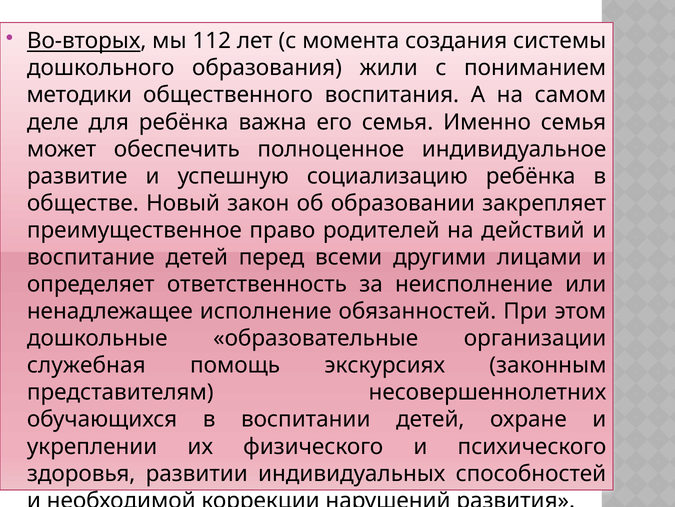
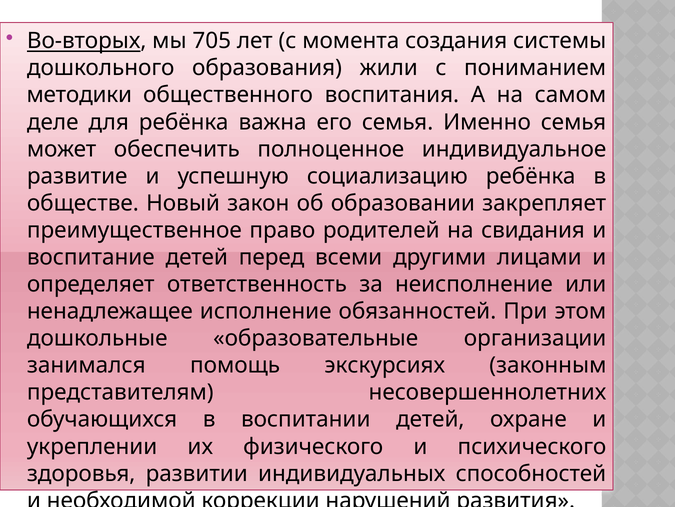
112: 112 -> 705 (212, 41)
действий: действий -> свидания (533, 230)
служебная: служебная -> занимался (86, 365)
